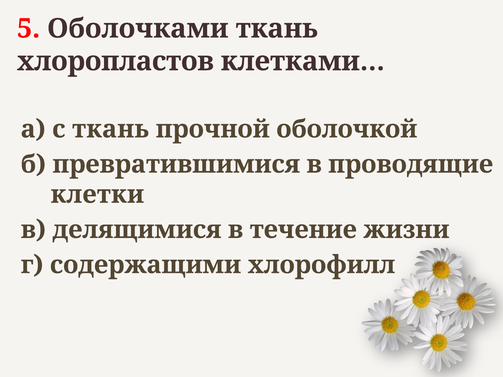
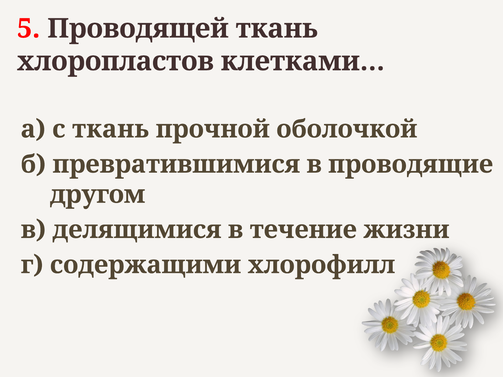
Оболочками: Оболочками -> Проводящей (138, 29)
клетки: клетки -> другом (98, 195)
